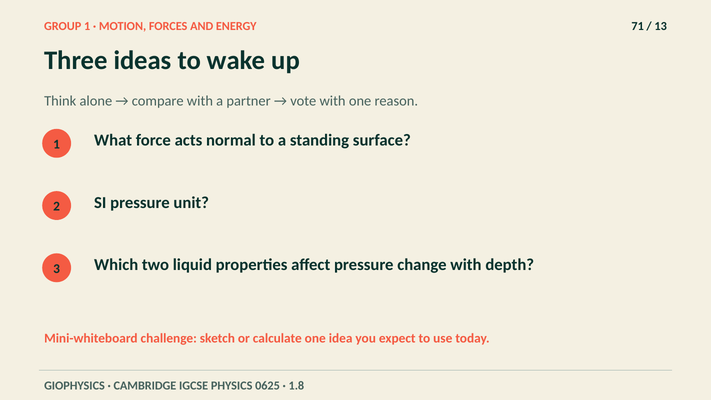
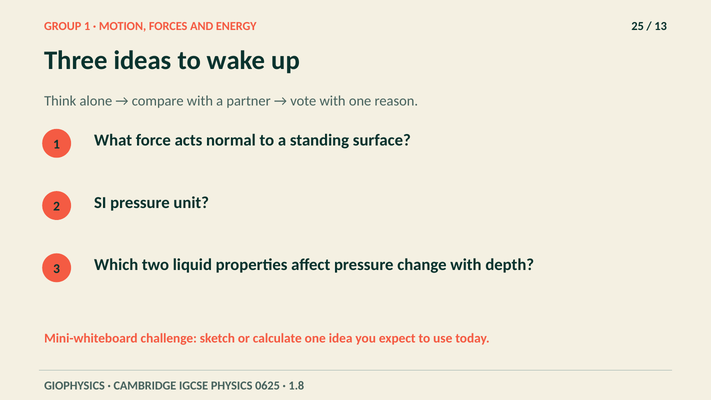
71: 71 -> 25 (638, 26)
